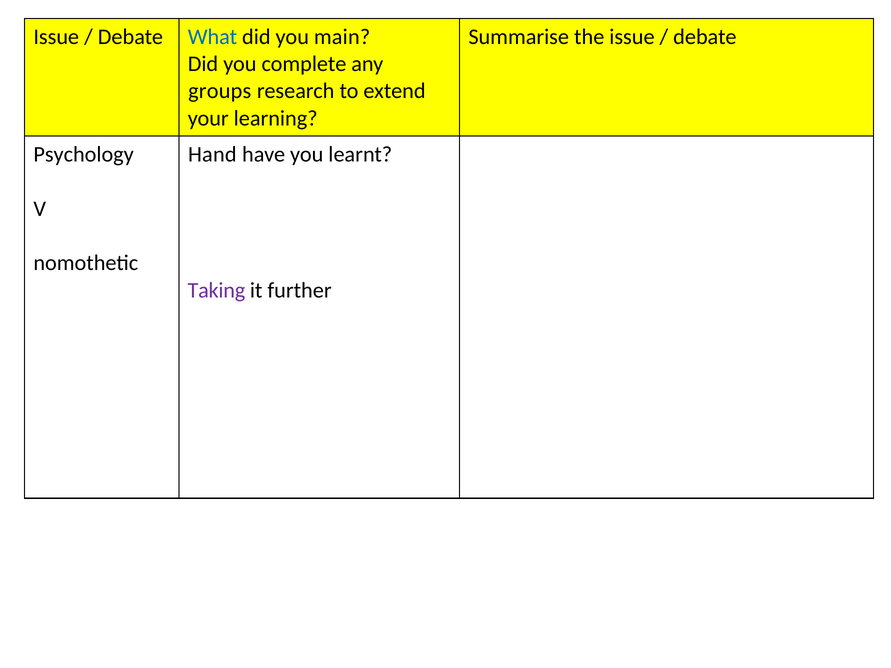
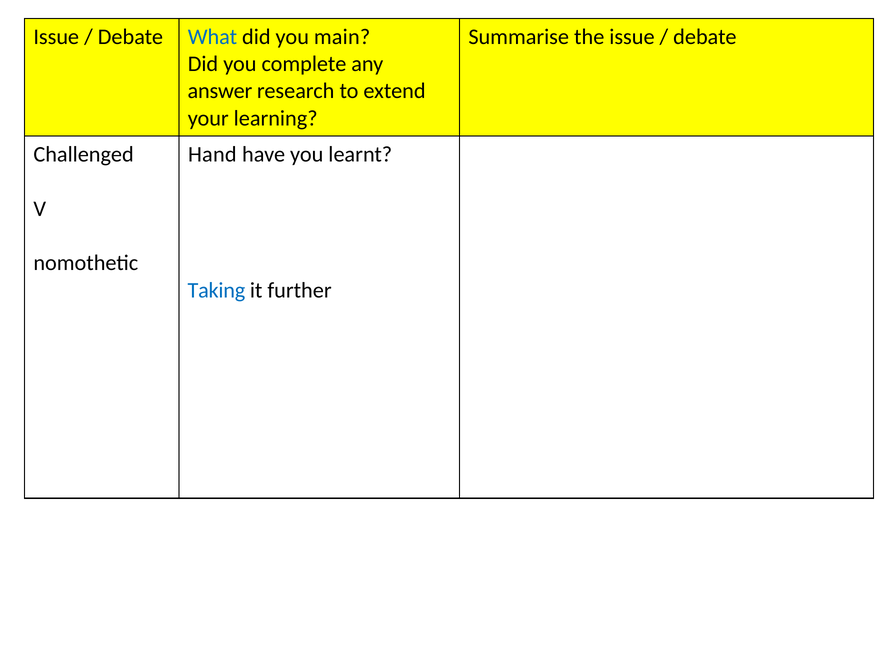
groups: groups -> answer (220, 91)
Psychology: Psychology -> Challenged (84, 154)
Taking colour: purple -> blue (216, 290)
